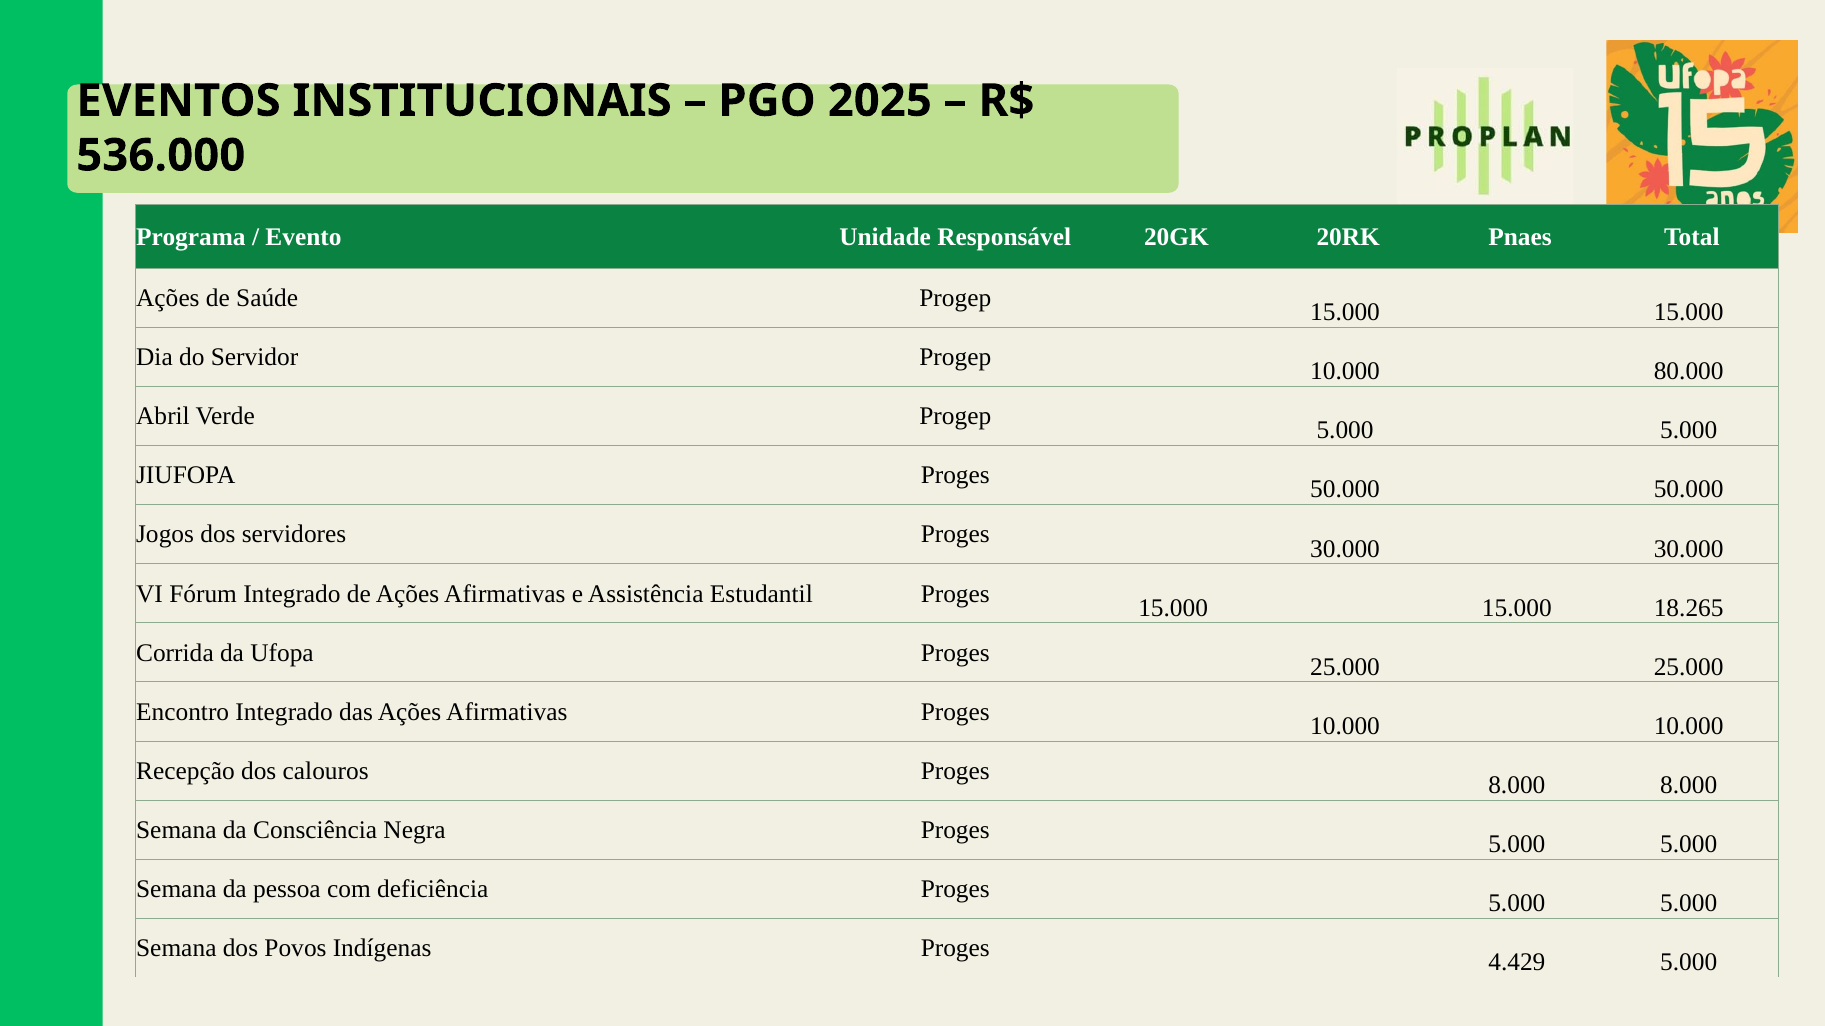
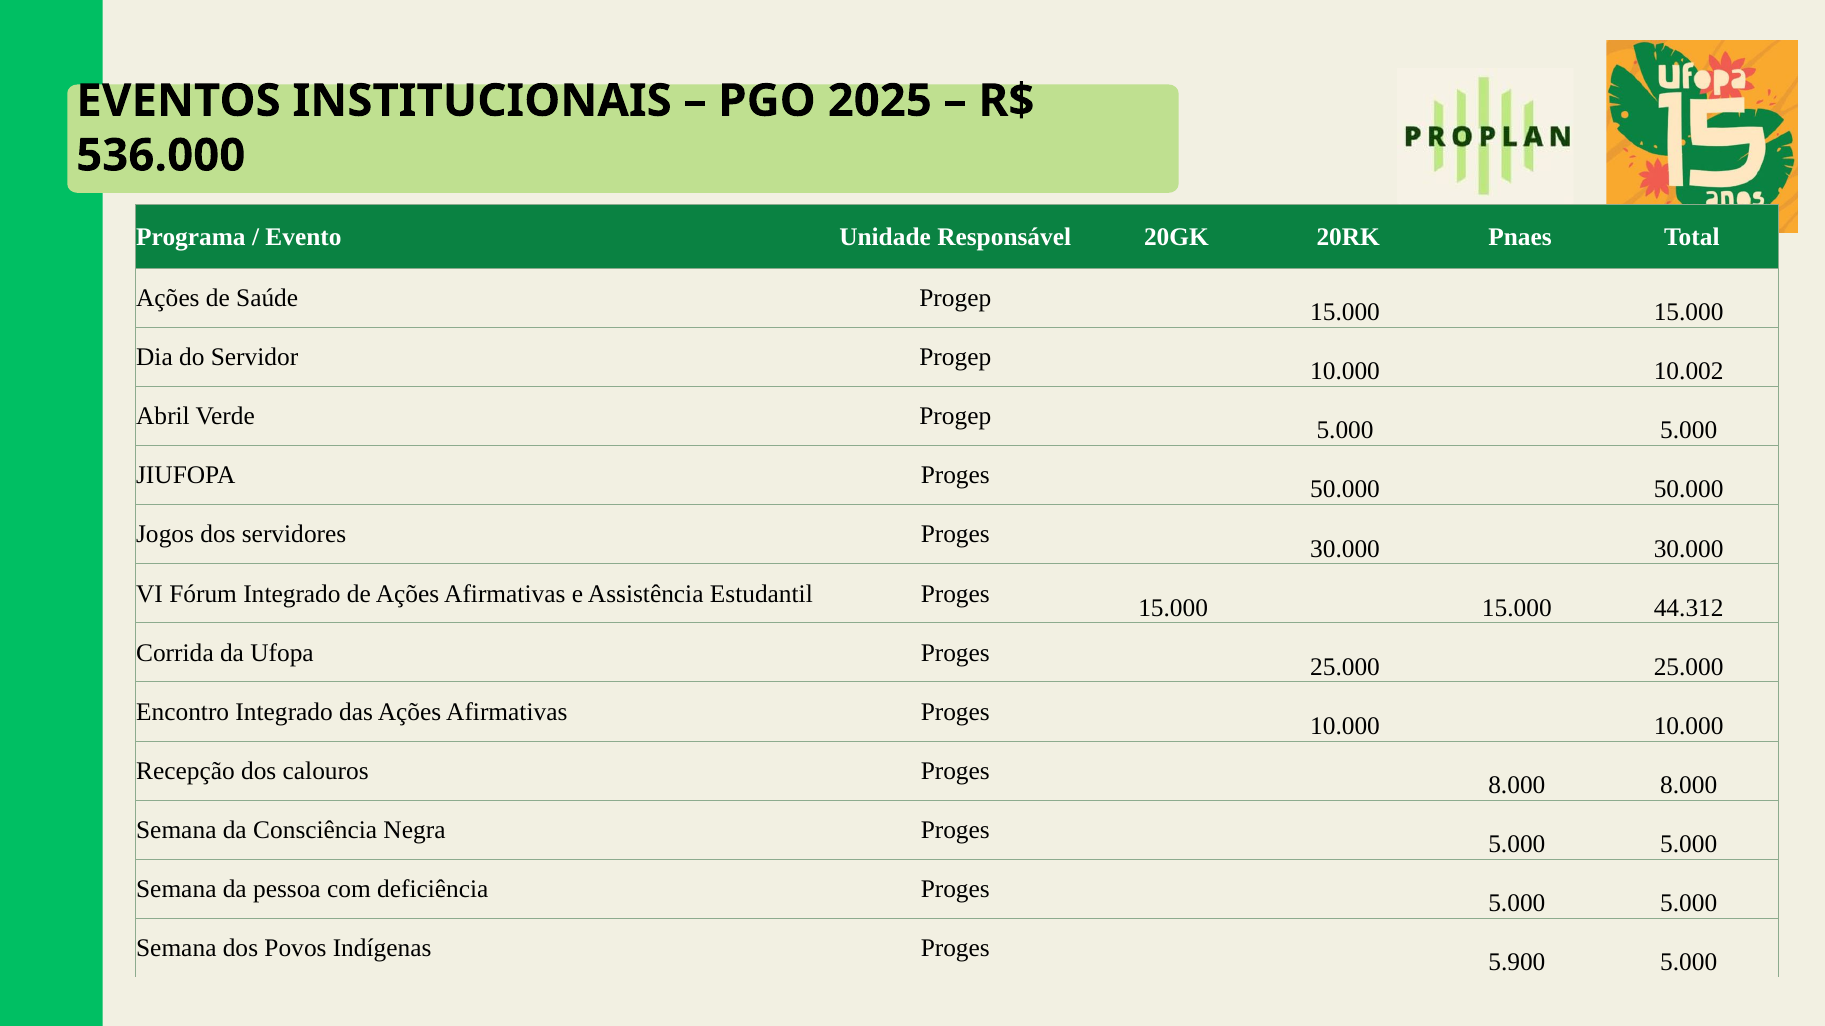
80.000: 80.000 -> 10.002 (1689, 372)
18.265: 18.265 -> 44.312 (1689, 608)
4.429: 4.429 -> 5.900 (1517, 963)
